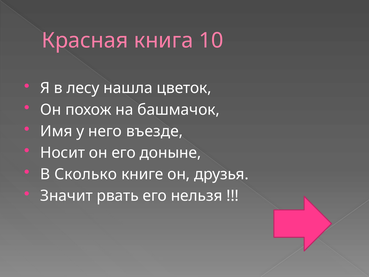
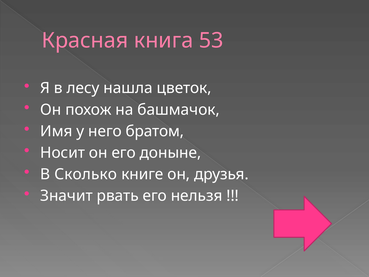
10: 10 -> 53 (211, 41)
въезде: въезде -> братом (155, 131)
